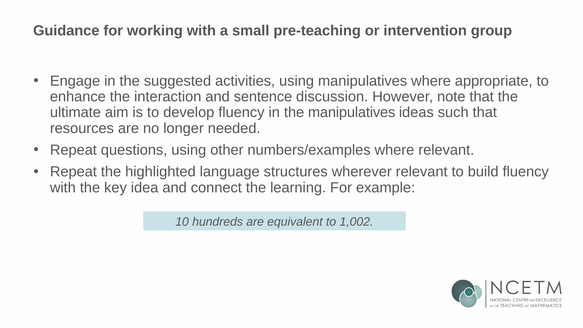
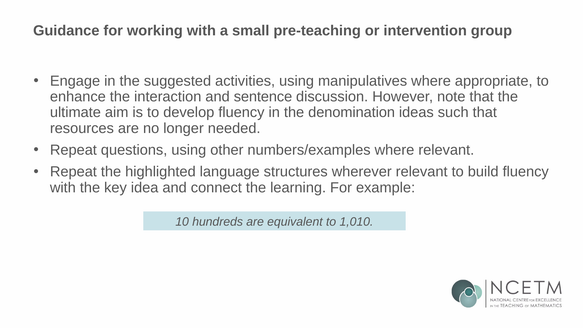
the manipulatives: manipulatives -> denomination (352, 112)
1,002: 1,002 -> 1,010 (356, 222)
